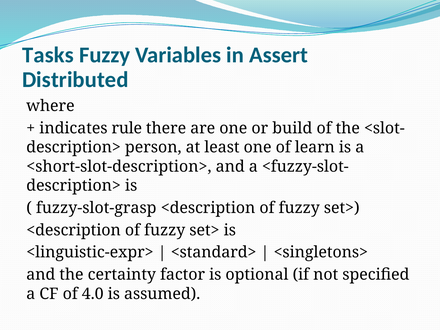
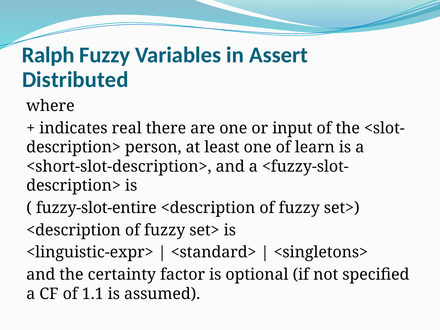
Tasks: Tasks -> Ralph (48, 55)
rule: rule -> real (127, 128)
build: build -> input (292, 128)
fuzzy-slot-grasp: fuzzy-slot-grasp -> fuzzy-slot-entire (96, 208)
4.0: 4.0 -> 1.1 (93, 294)
